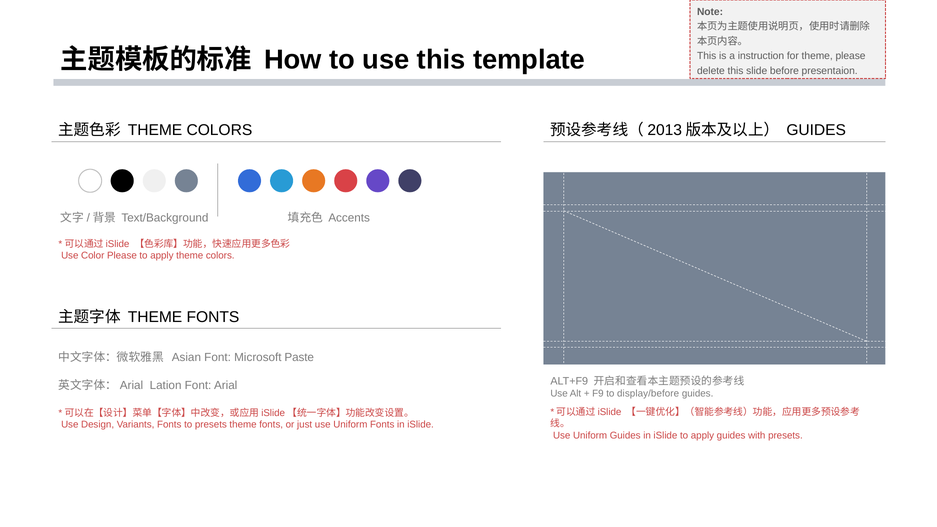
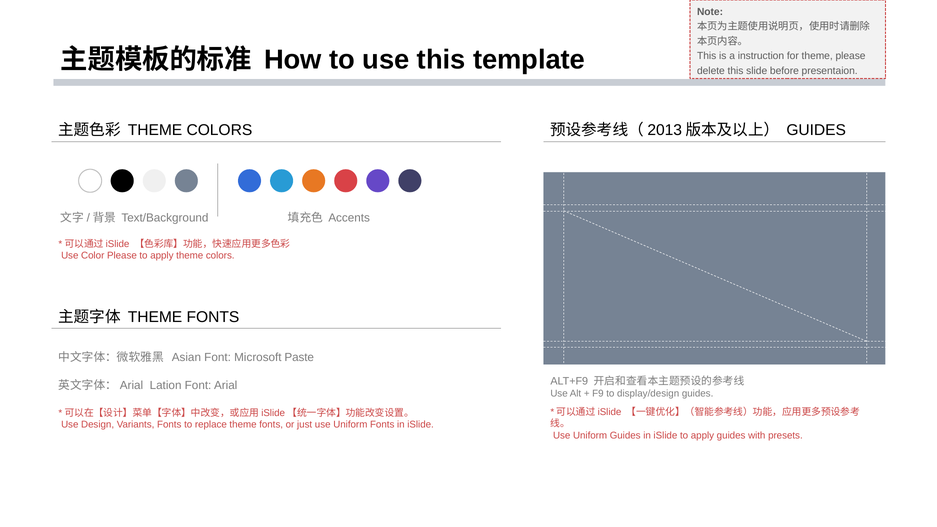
display/before: display/before -> display/design (648, 394)
to presets: presets -> replace (211, 425)
